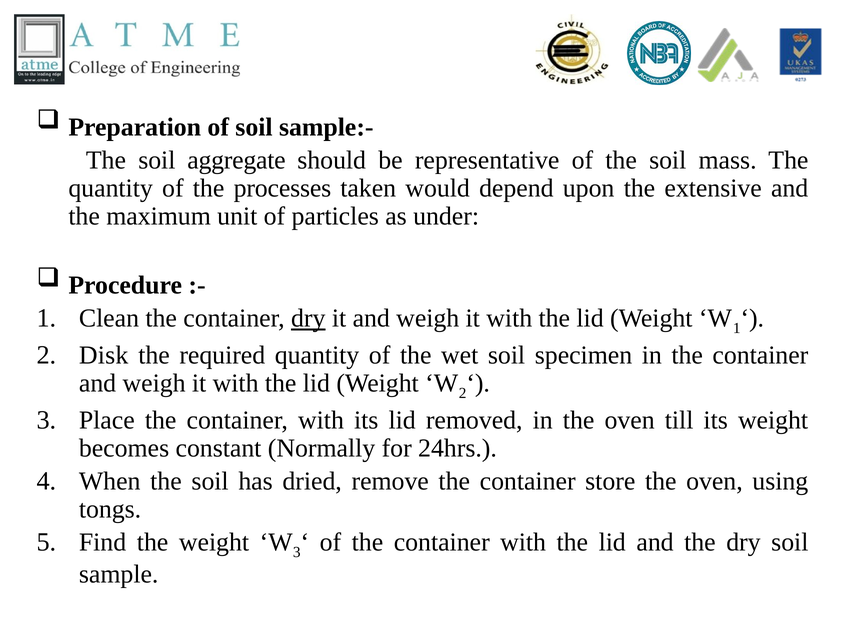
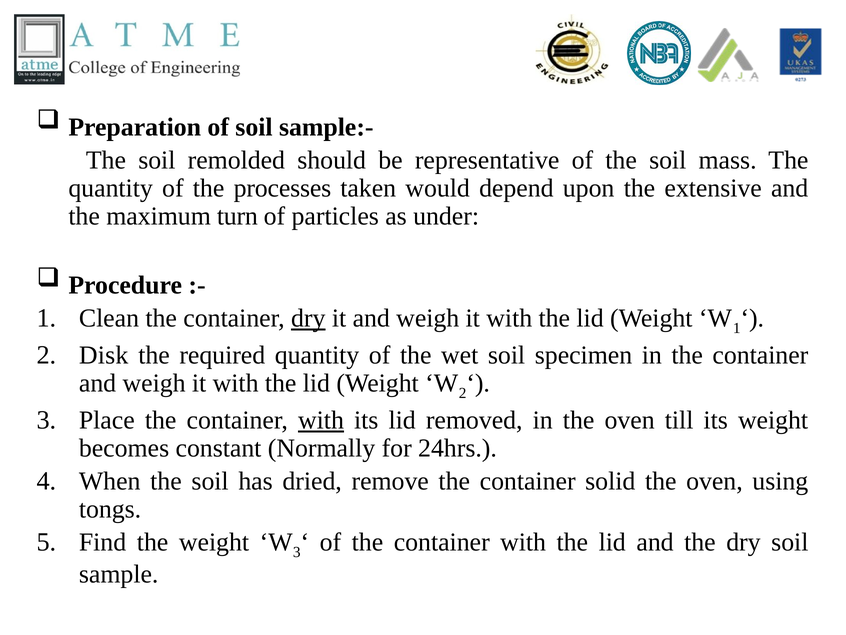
aggregate: aggregate -> remolded (236, 160)
unit: unit -> turn (237, 216)
with underline: none -> present (321, 420)
store: store -> solid (610, 481)
